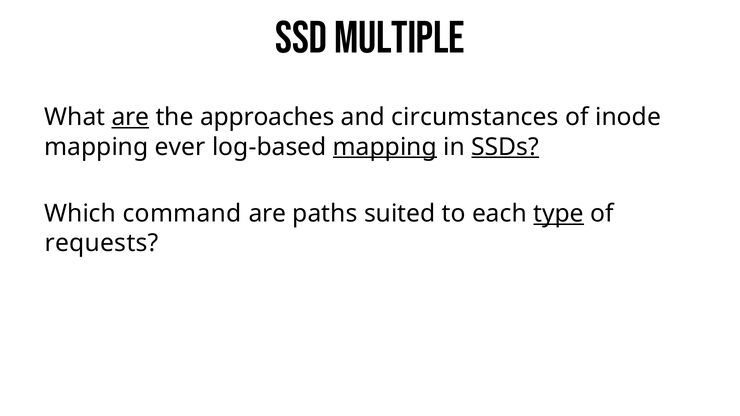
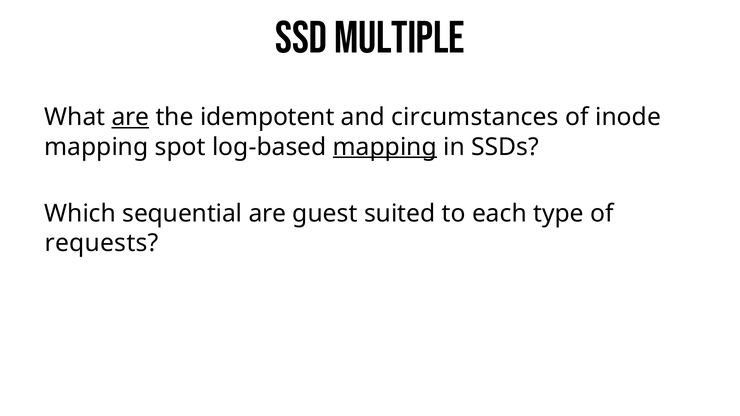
approaches: approaches -> idempotent (267, 117)
ever: ever -> spot (180, 147)
SSDs underline: present -> none (505, 147)
command: command -> sequential (182, 214)
paths: paths -> guest (325, 214)
type underline: present -> none (559, 214)
